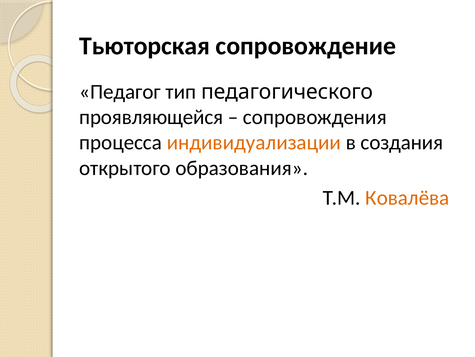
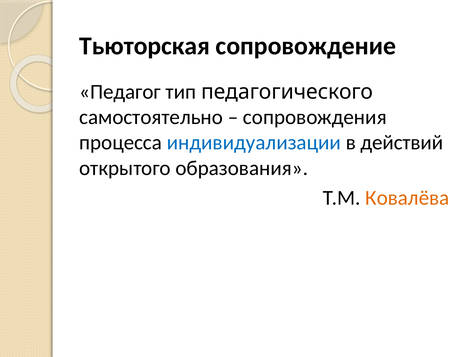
проявляющейся: проявляющейся -> самостоятельно (151, 117)
индивидуализации colour: orange -> blue (254, 142)
создания: создания -> действий (402, 142)
